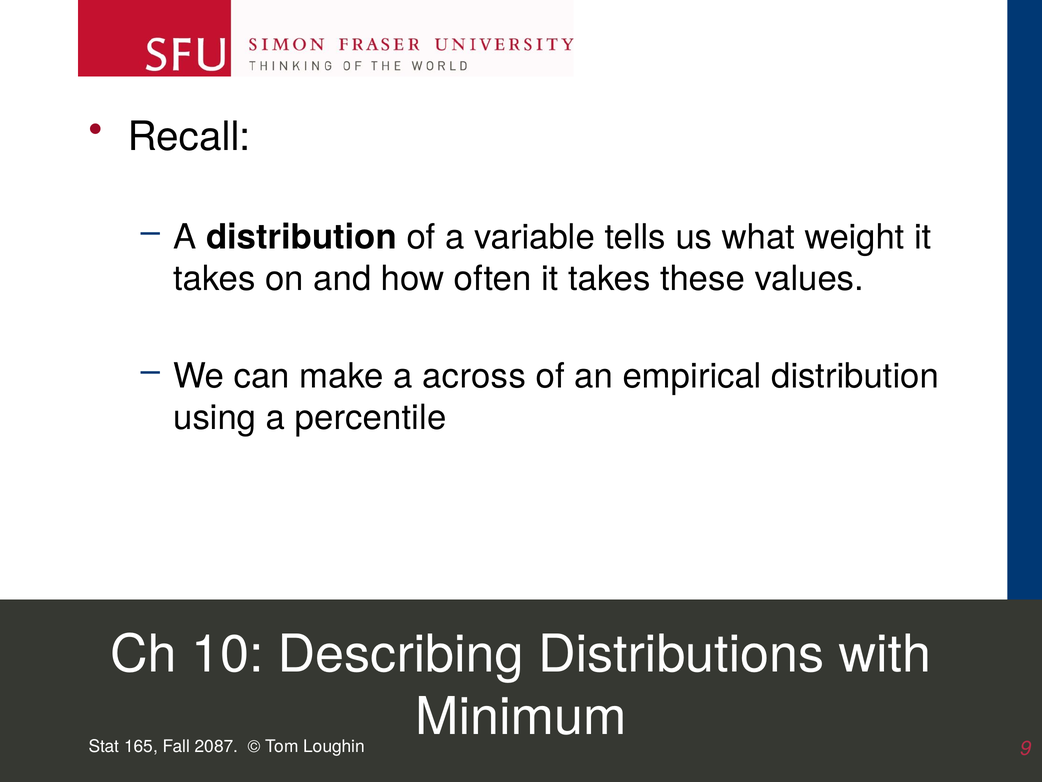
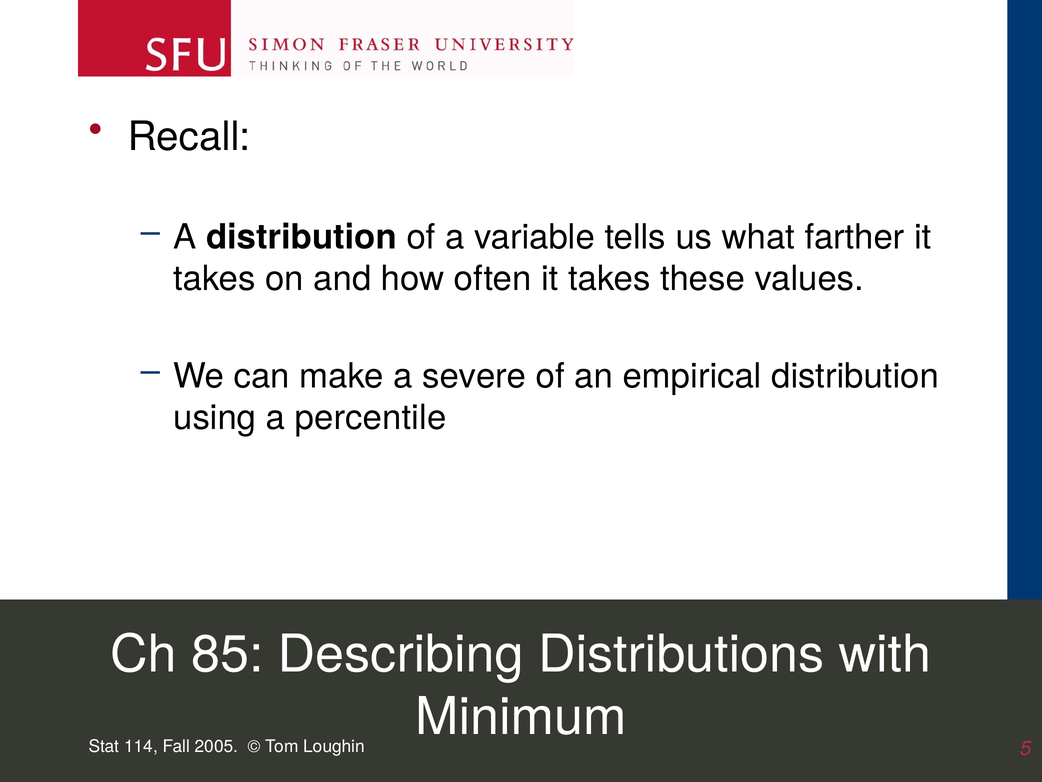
weight: weight -> farther (855, 237)
across: across -> severe (474, 376)
10: 10 -> 85 (227, 654)
165: 165 -> 114 (141, 746)
2087: 2087 -> 2005 (216, 746)
9: 9 -> 5 (1026, 748)
